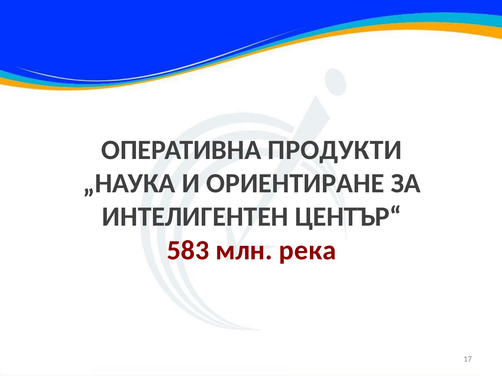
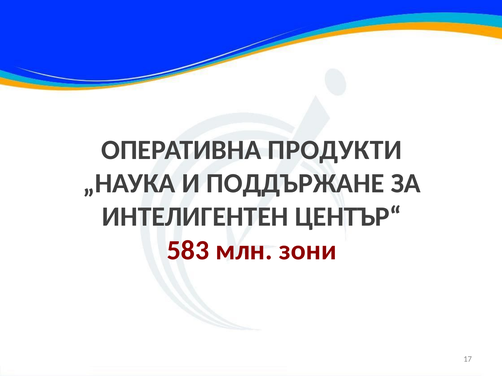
ОРИЕНТИРАНЕ: ОРИЕНТИРАНЕ -> ПОДДЪРЖАНЕ (295, 184)
река: река -> зони (308, 250)
